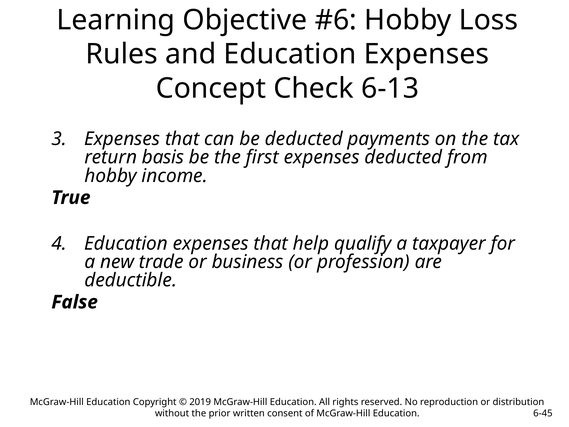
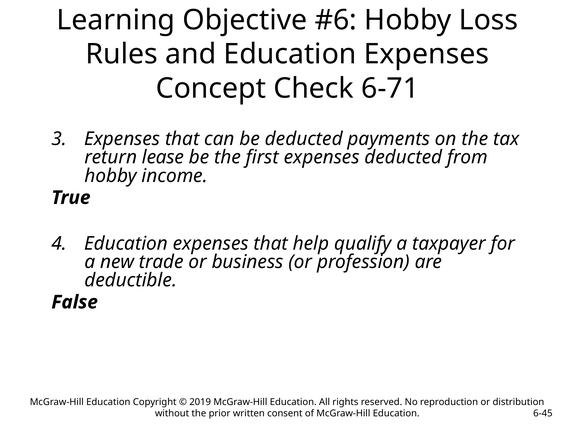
6-13: 6-13 -> 6-71 (390, 88)
basis: basis -> lease (163, 157)
